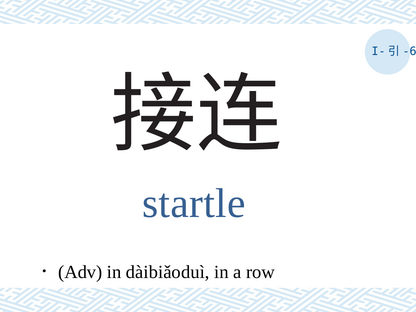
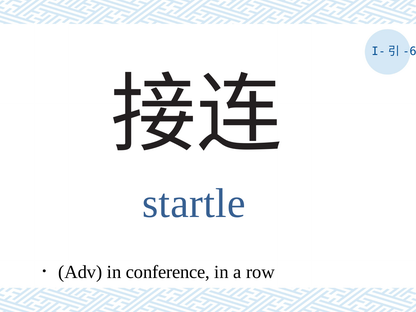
dàibiǎoduì: dàibiǎoduì -> conference (168, 272)
